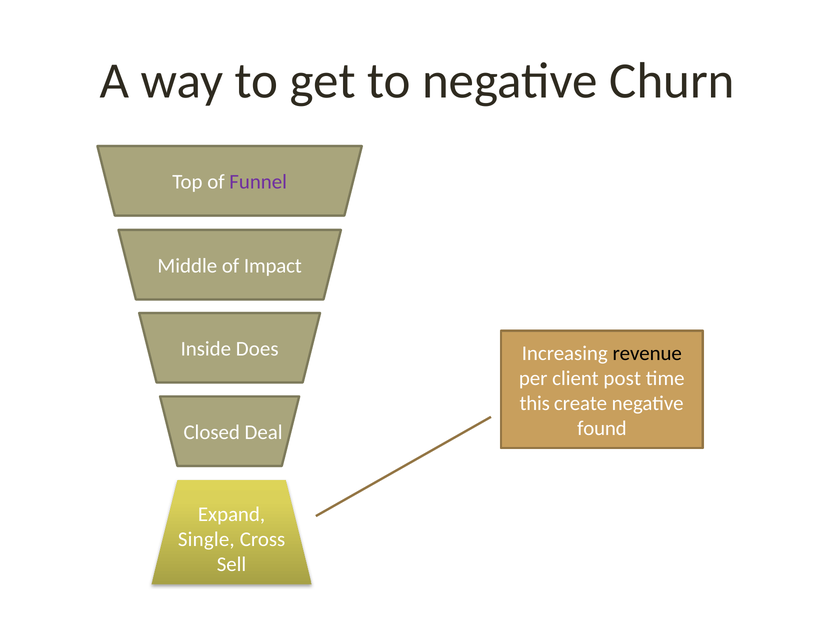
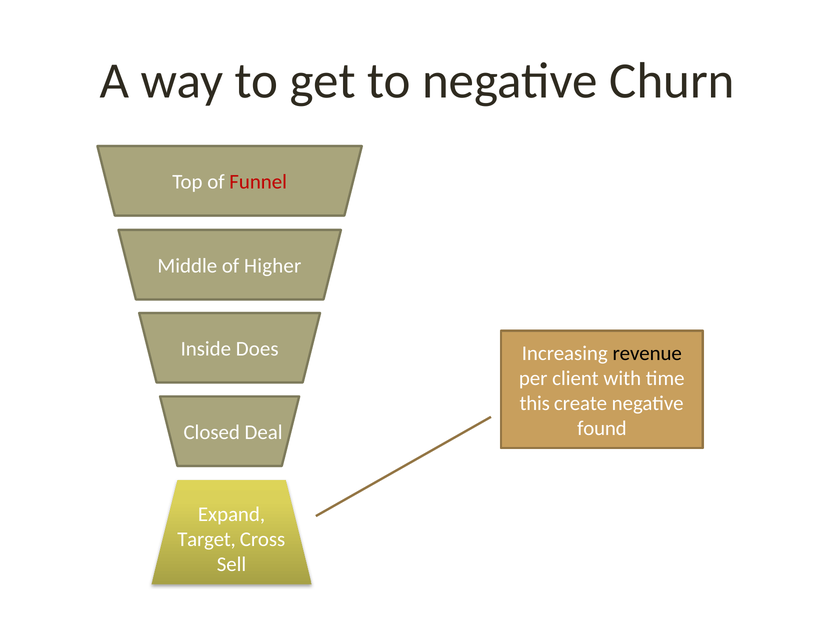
Funnel colour: purple -> red (258, 182)
Impact: Impact -> Higher (273, 266)
post: post -> with (622, 379)
Single: Single -> Target (207, 539)
